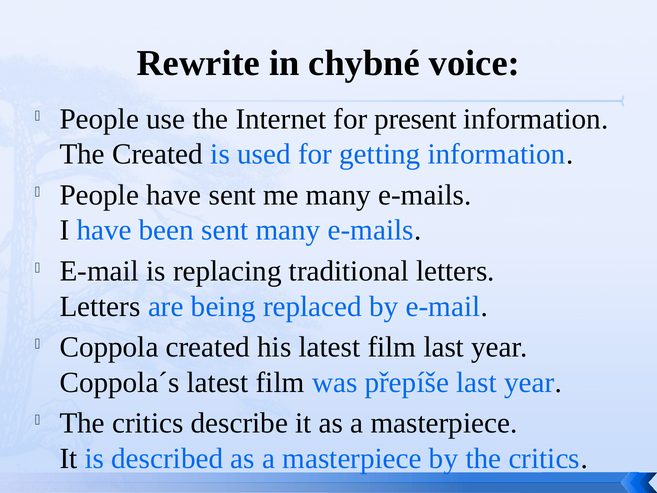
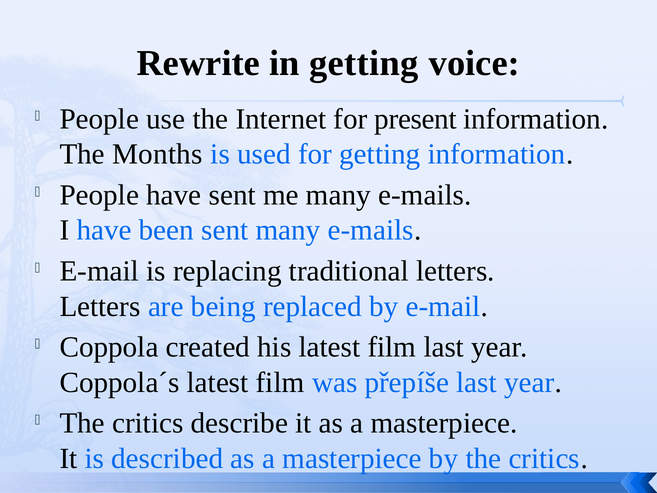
in chybné: chybné -> getting (364, 63)
The Created: Created -> Months (157, 154)
